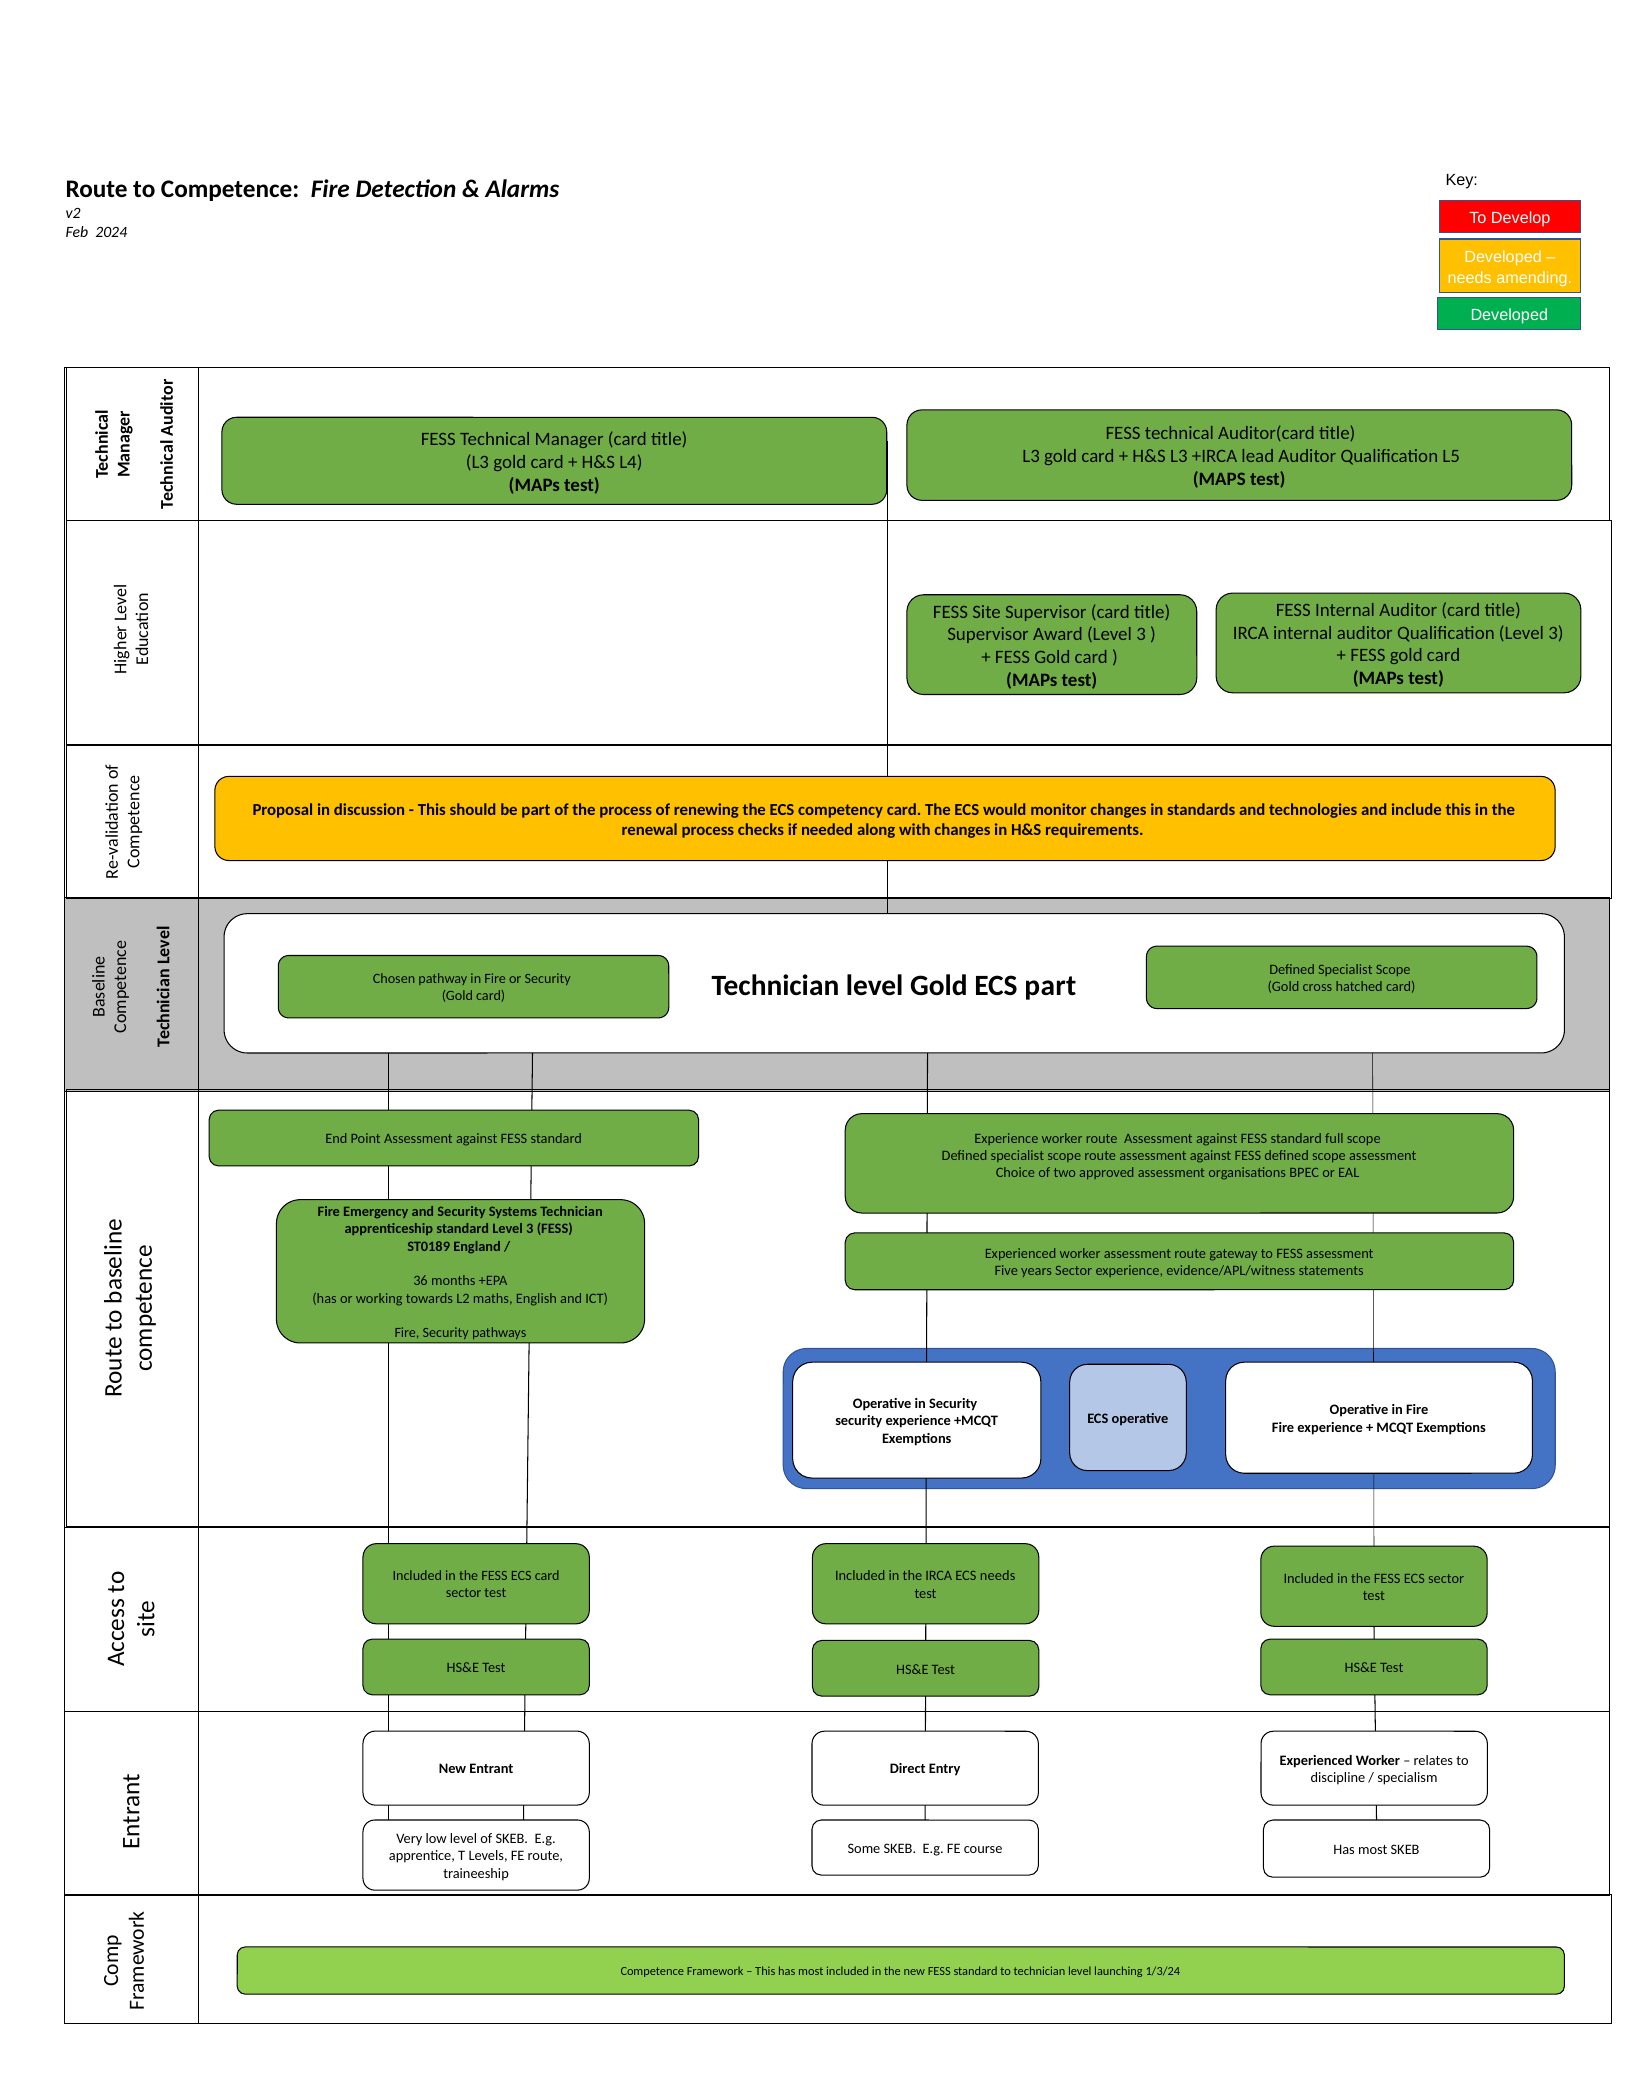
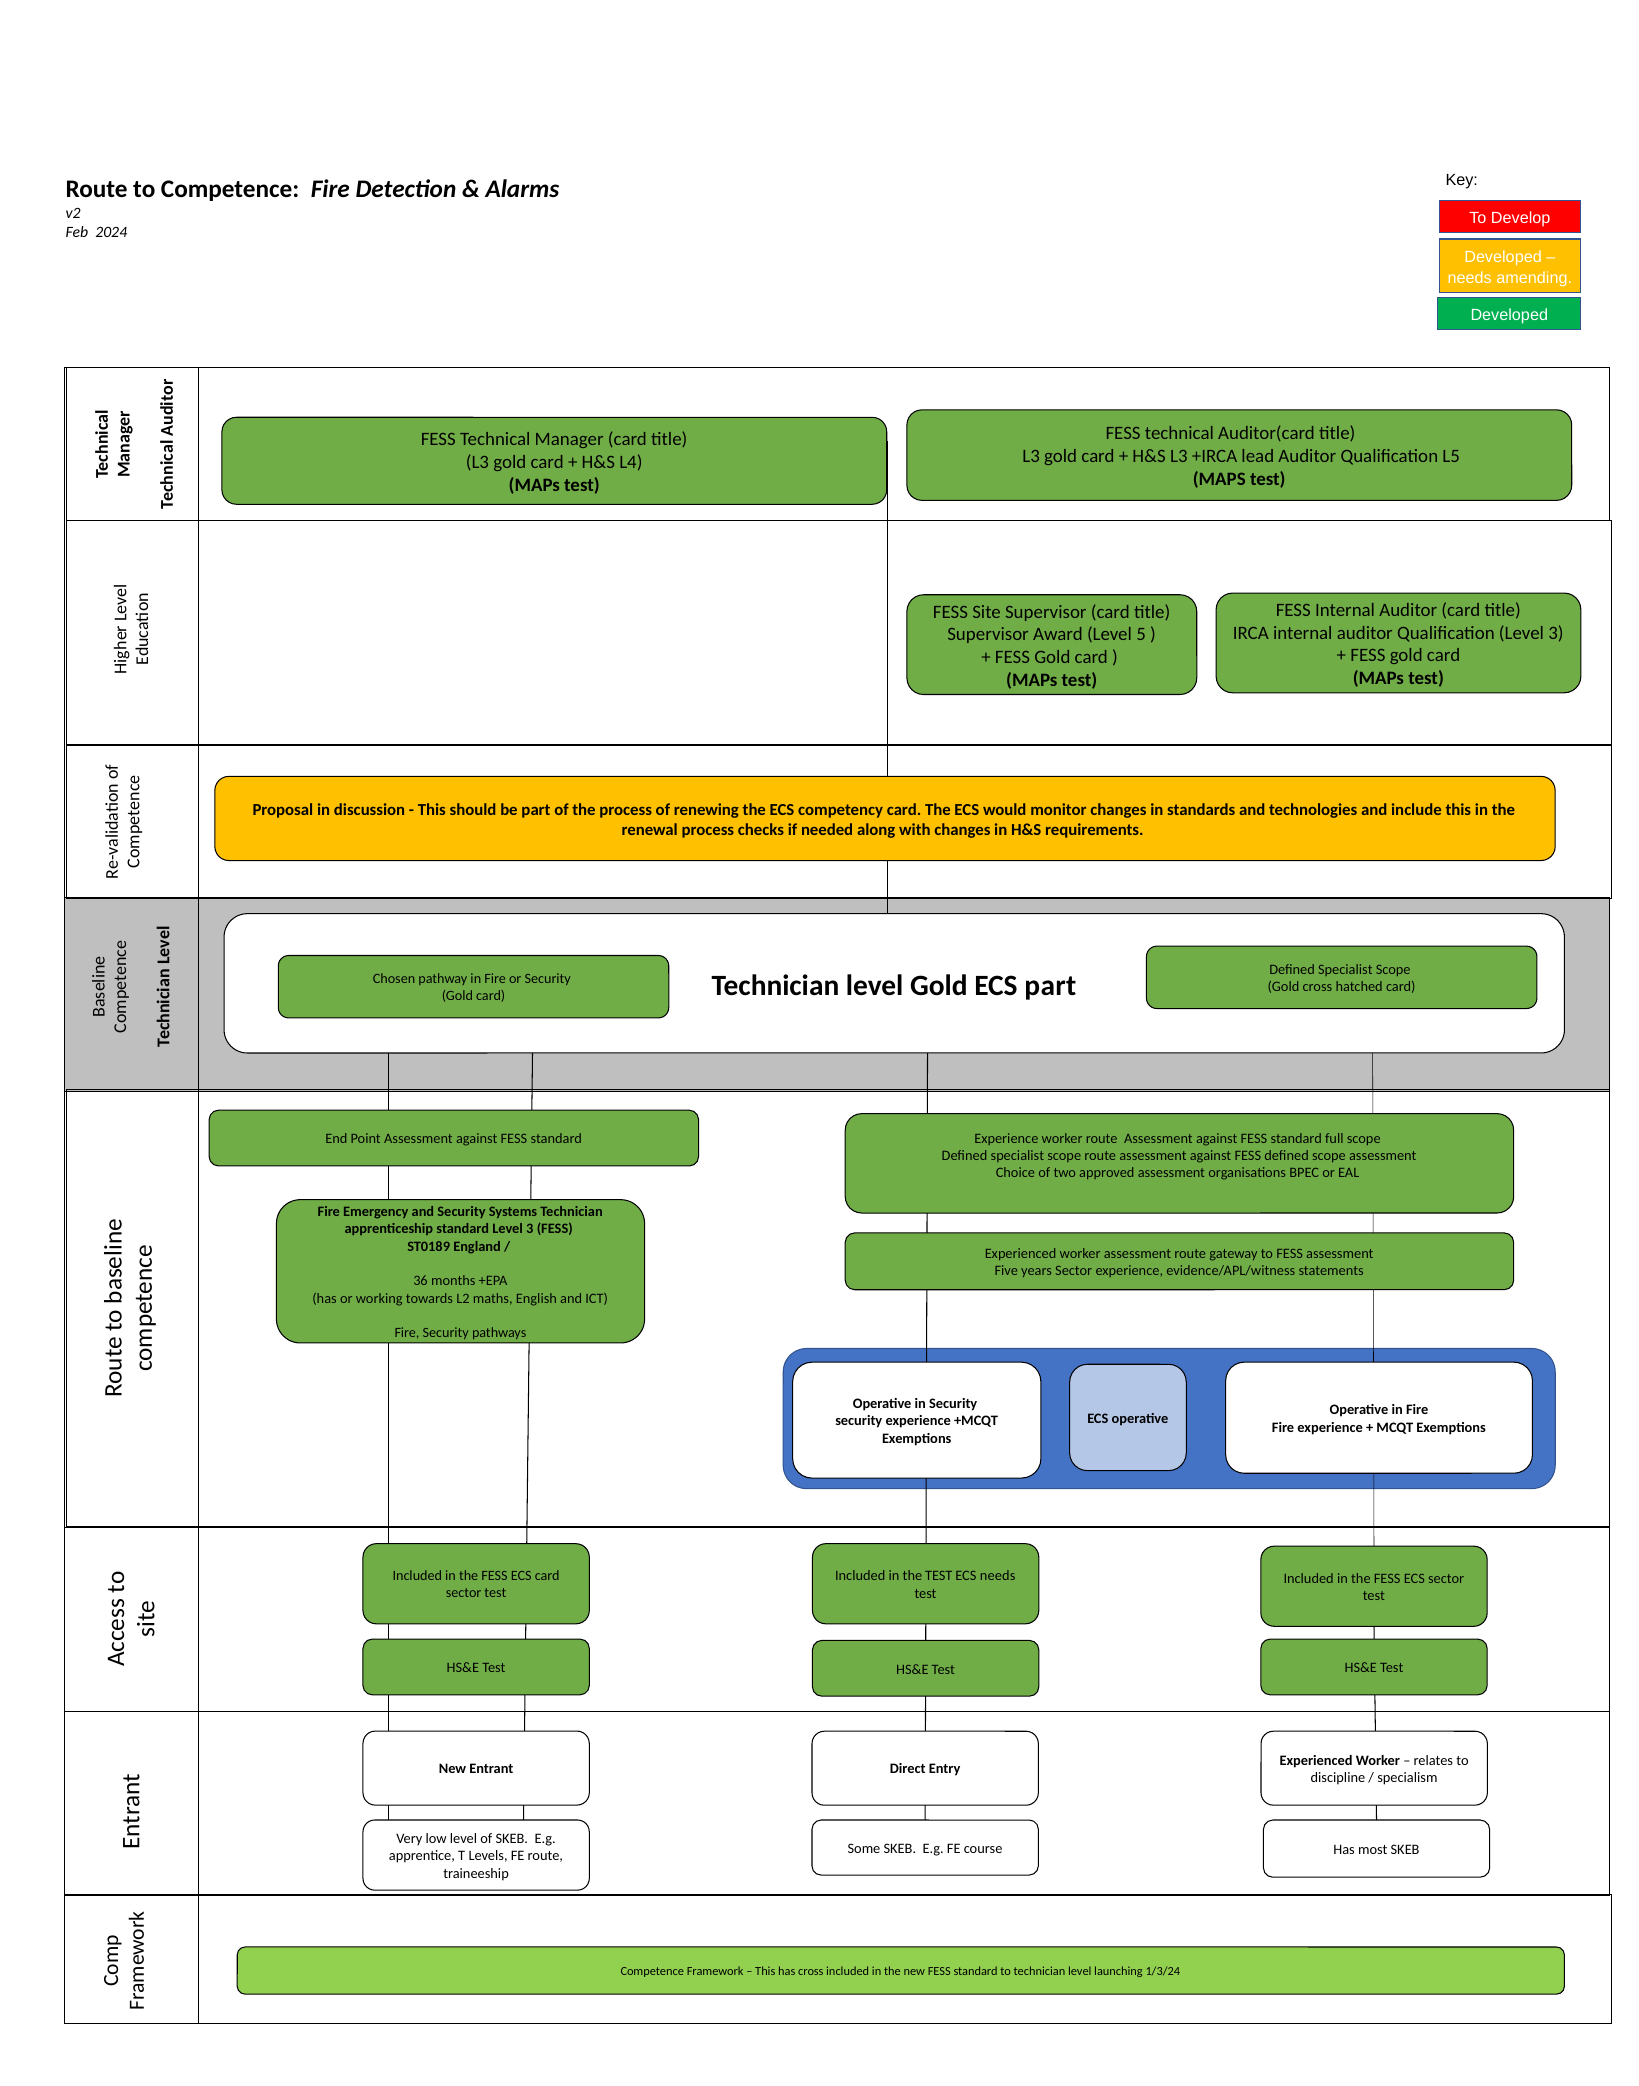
Award Level 3: 3 -> 5 (1141, 635)
the IRCA: IRCA -> TEST (939, 1576)
This has most: most -> cross (811, 1971)
